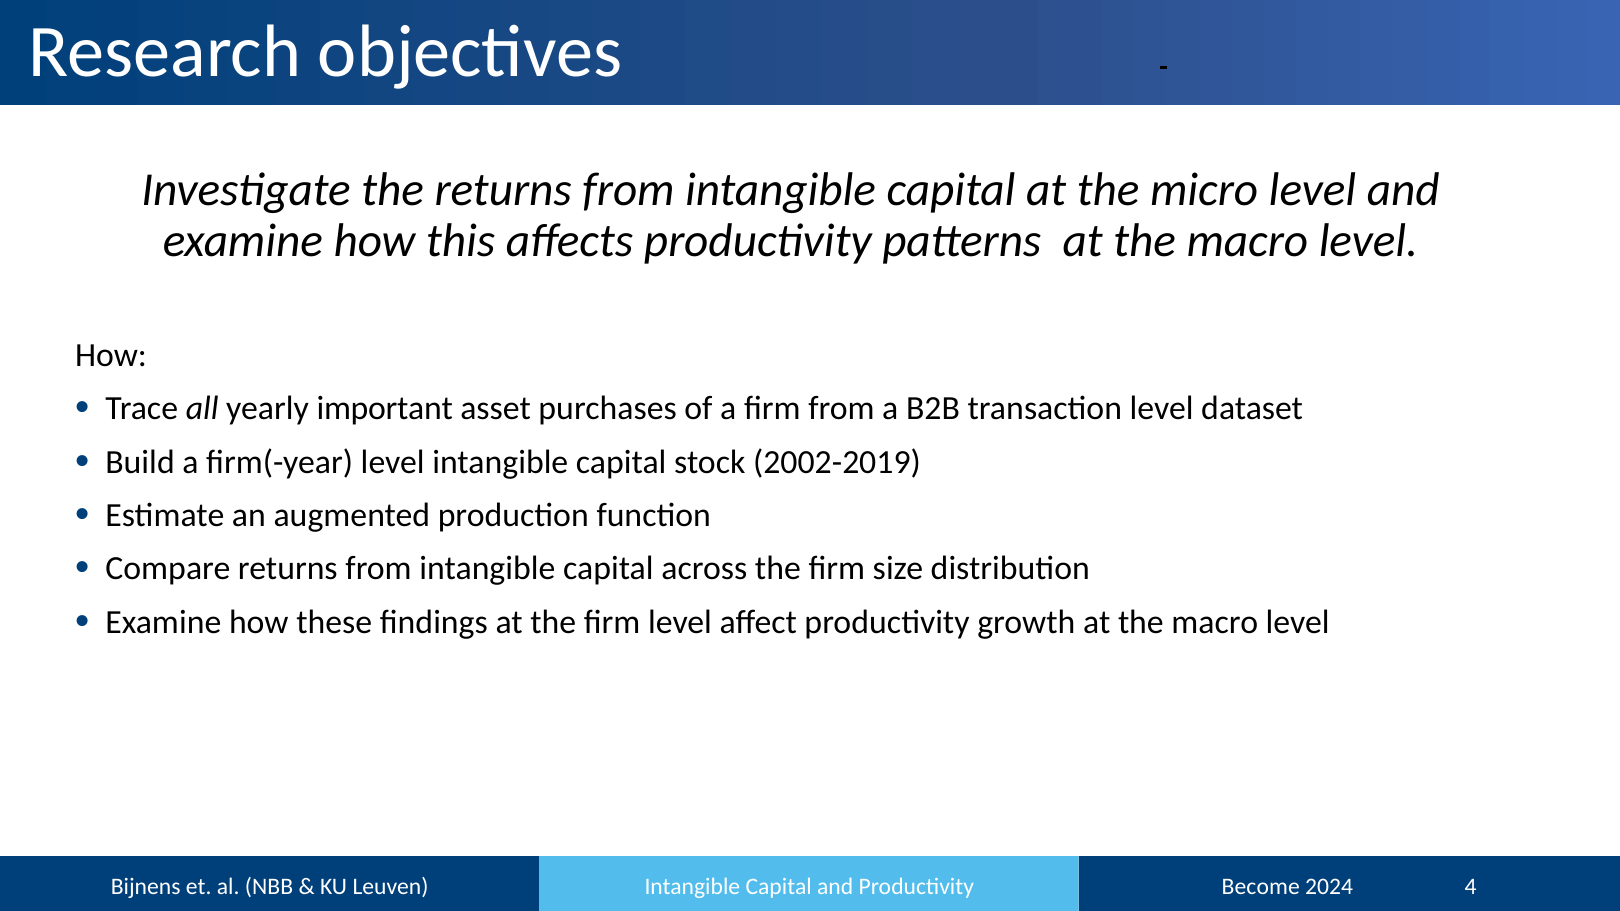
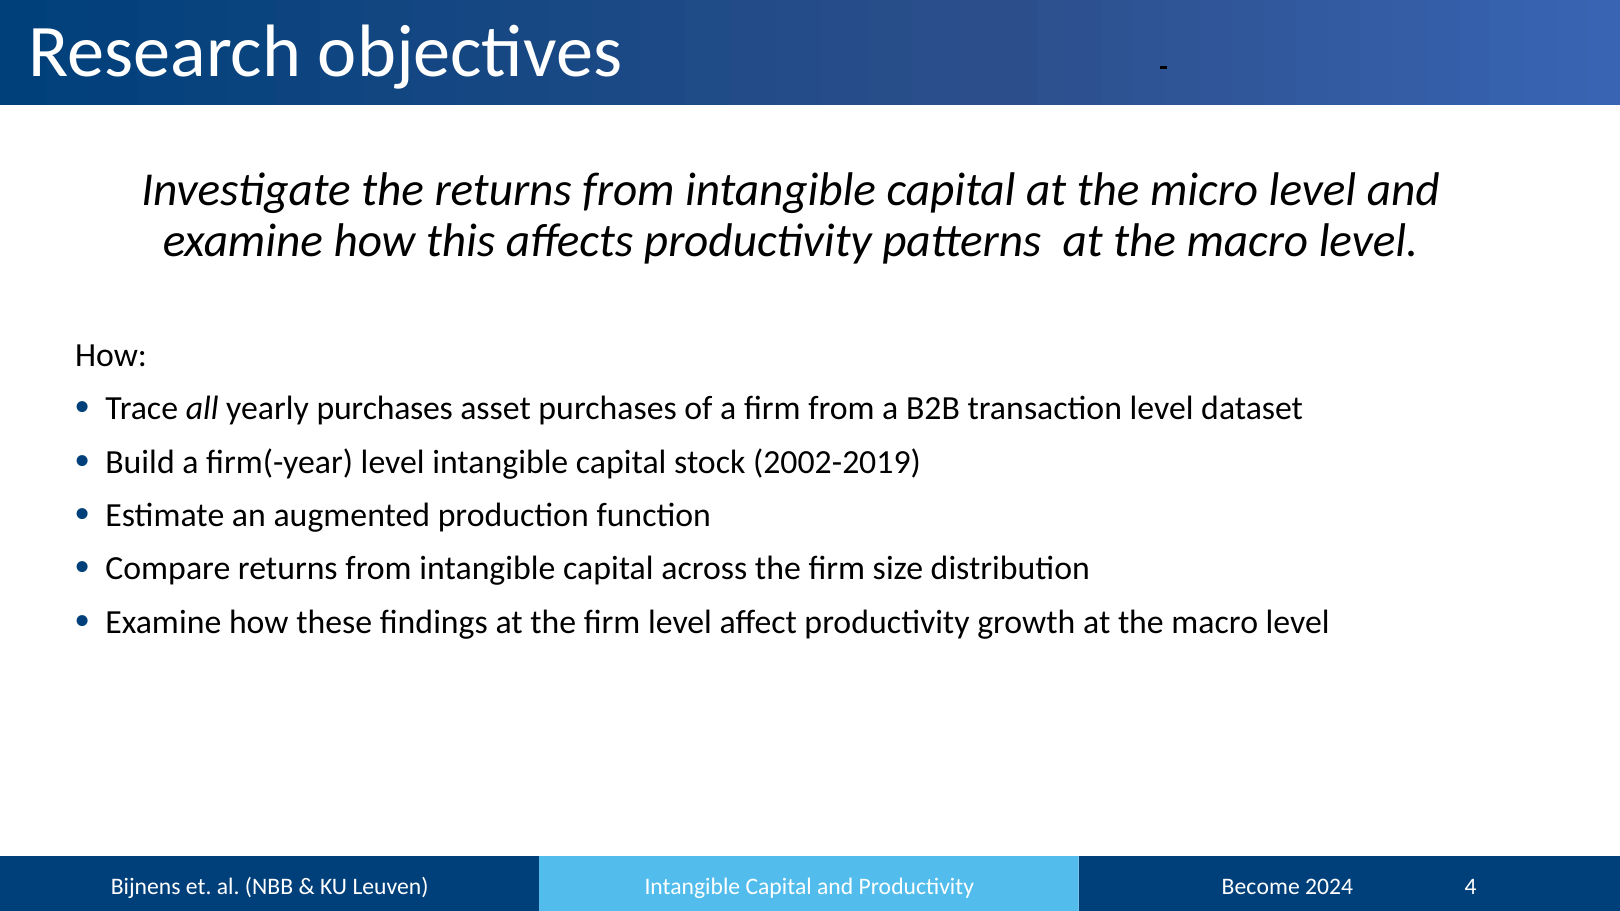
yearly important: important -> purchases (385, 409)
